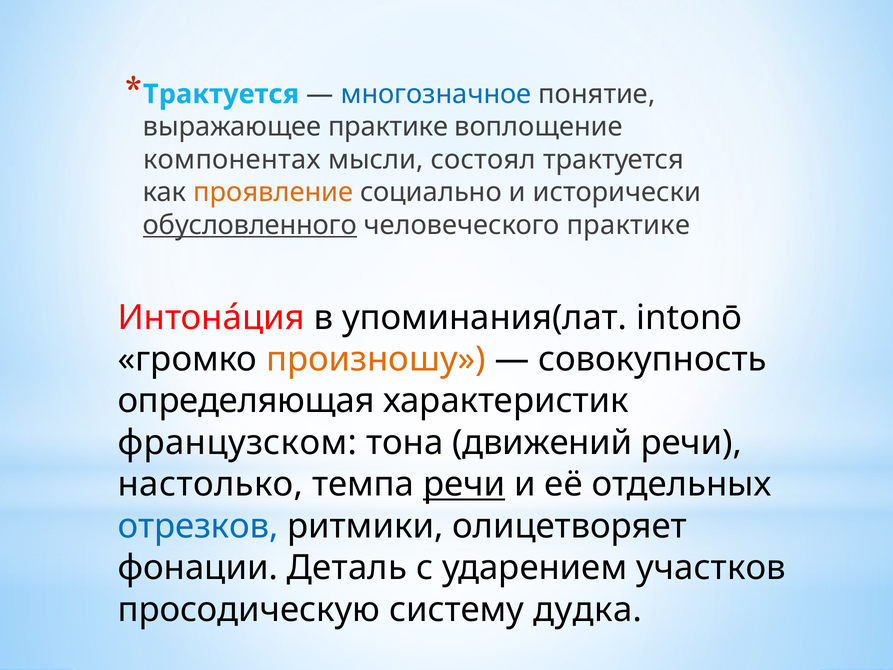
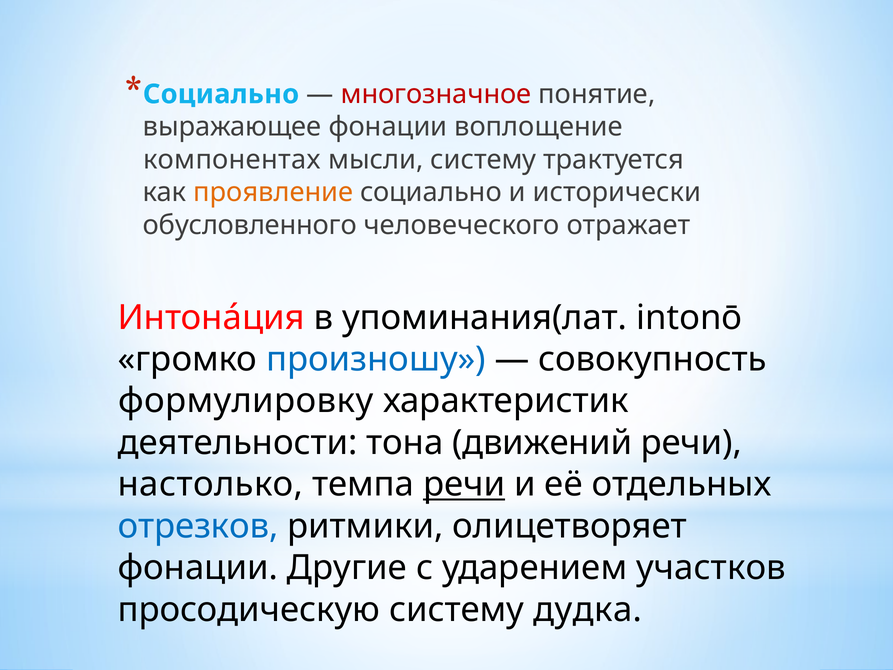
Трактуется: Трактуется -> Социально (221, 94)
многозначное colour: blue -> red (436, 94)
выражающее практике: практике -> фонации (388, 127)
мысли состоял: состоял -> систему (483, 160)
обусловленного underline: present -> none (250, 225)
человеческого практике: практике -> отражает (629, 225)
произношу colour: orange -> blue (376, 359)
определяющая: определяющая -> формулировку (246, 401)
французском: французском -> деятельности (238, 443)
Деталь: Деталь -> Другие (347, 568)
